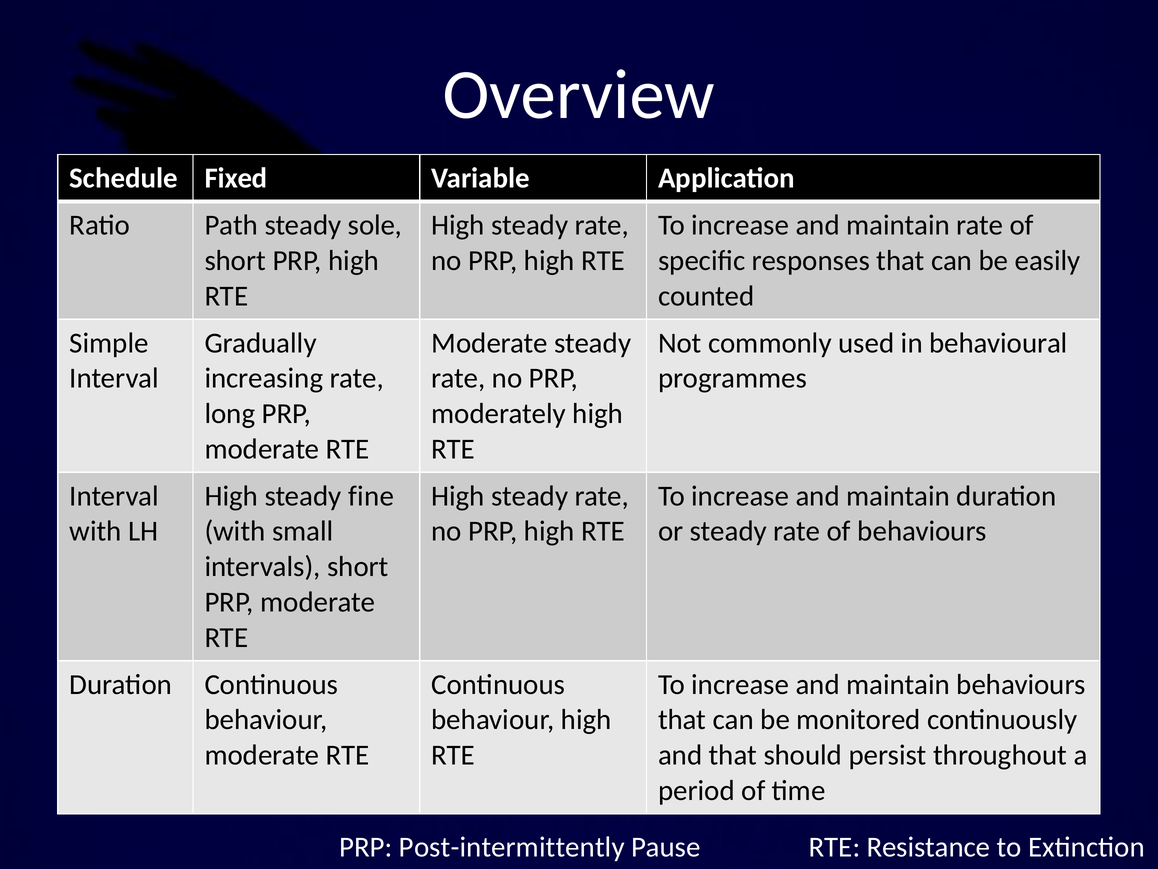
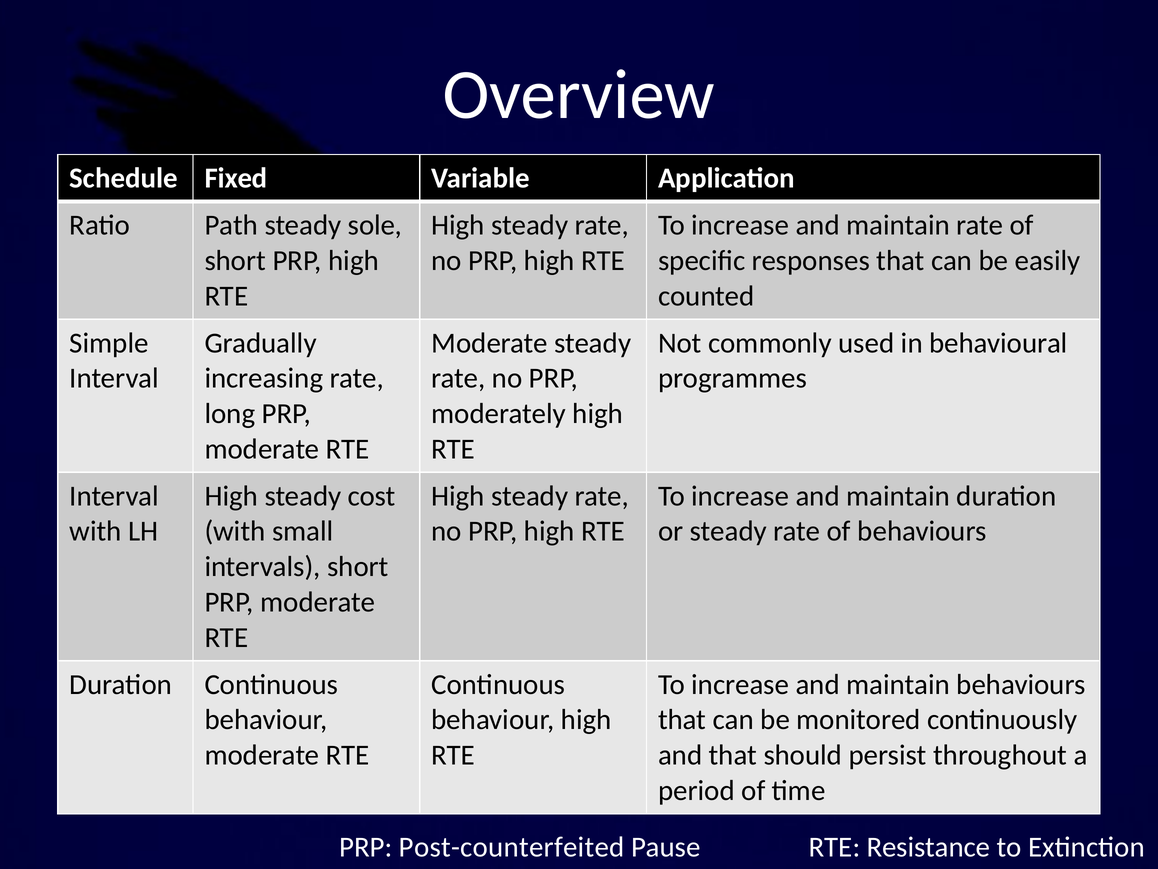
fine: fine -> cost (372, 496)
Post-intermittently: Post-intermittently -> Post-counterfeited (512, 847)
